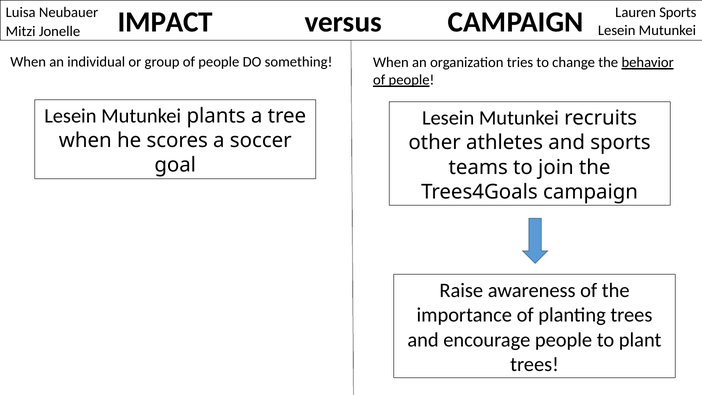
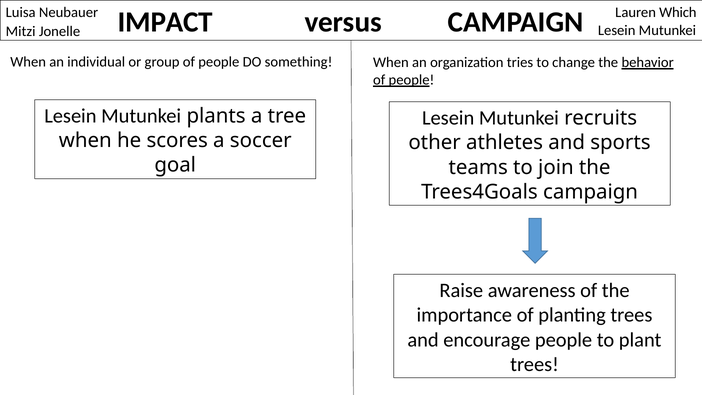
Lauren Sports: Sports -> Which (678, 12)
